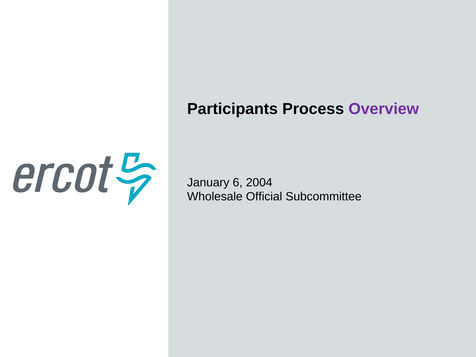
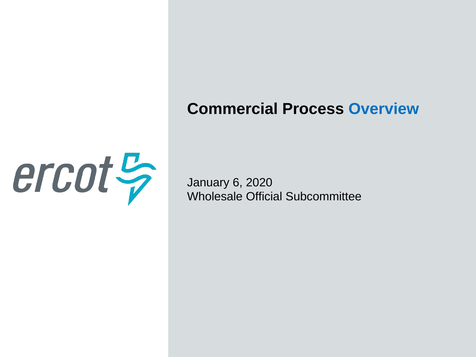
Participants: Participants -> Commercial (233, 109)
Overview colour: purple -> blue (384, 109)
2004: 2004 -> 2020 (259, 182)
